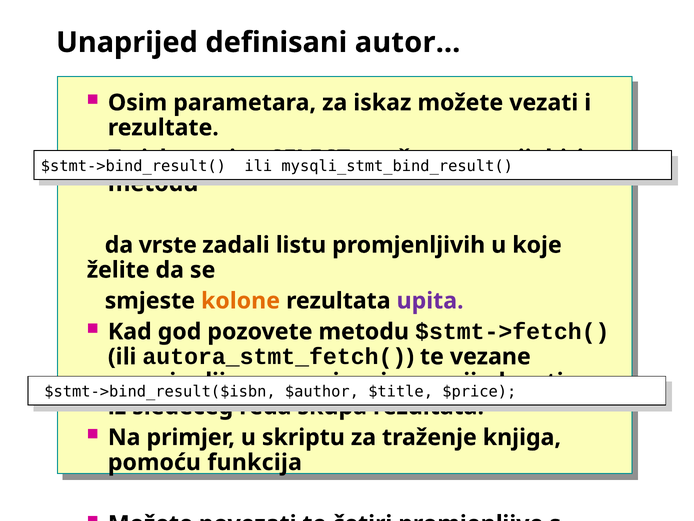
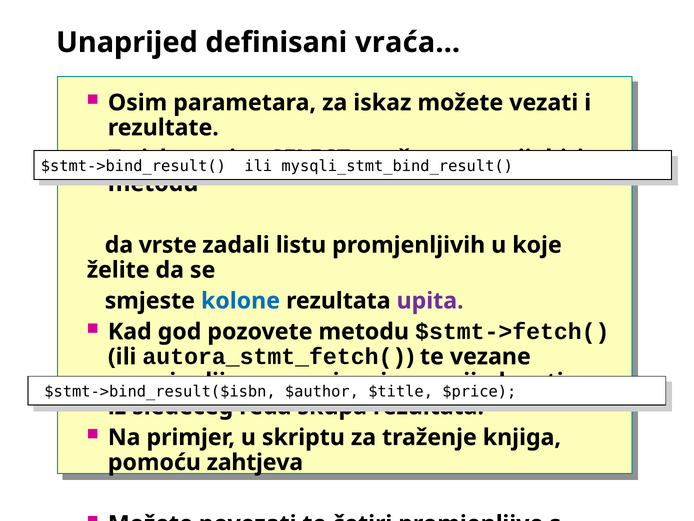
autor…: autor… -> vraća… (408, 42)
kolone colour: orange -> blue (240, 301)
funkcija: funkcija -> zahtjeva (255, 462)
